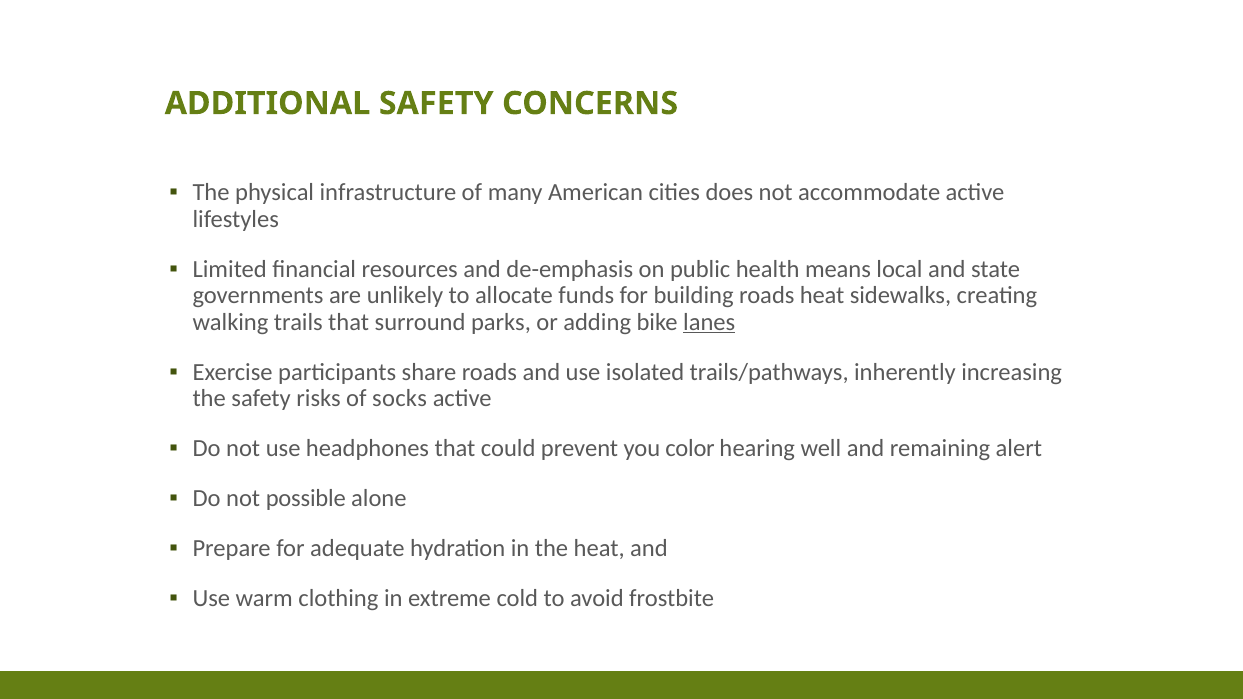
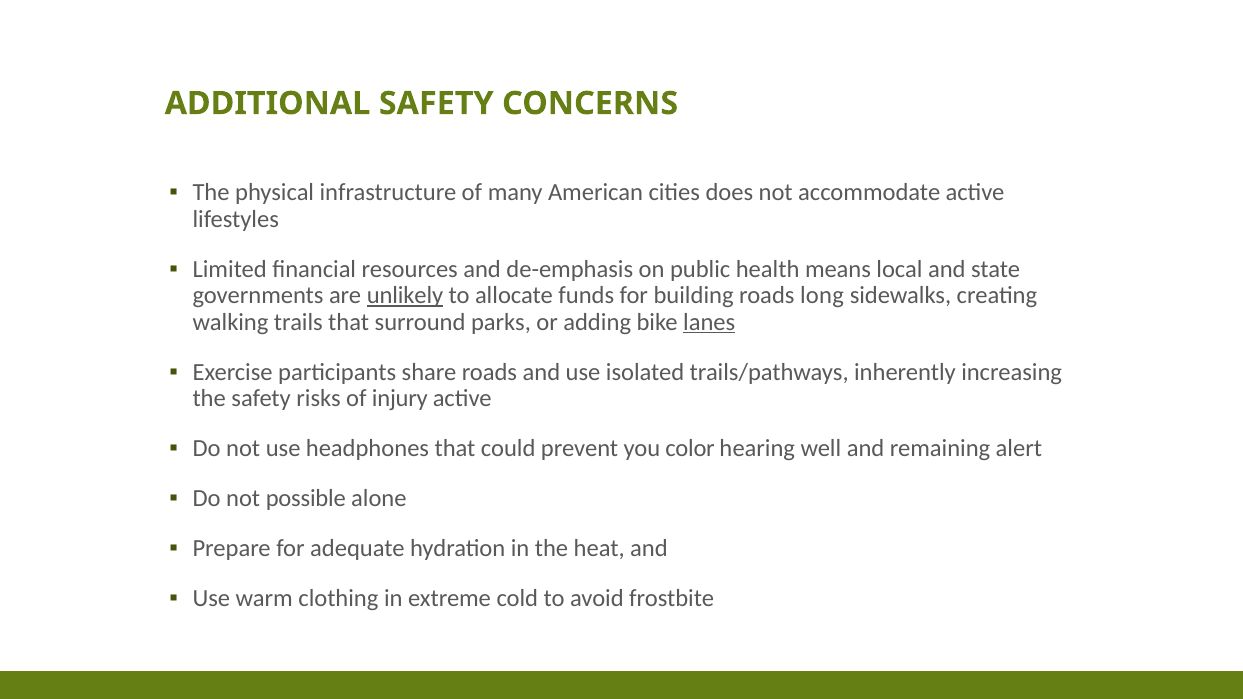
unlikely underline: none -> present (405, 296)
roads heat: heat -> long (822, 296)
socks: socks -> injury (400, 399)
